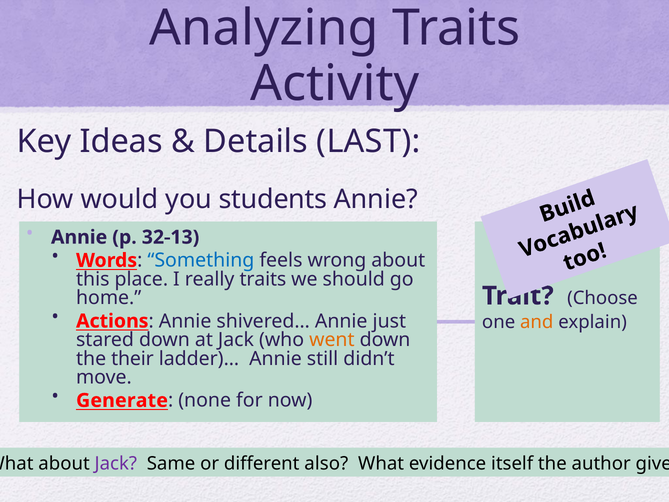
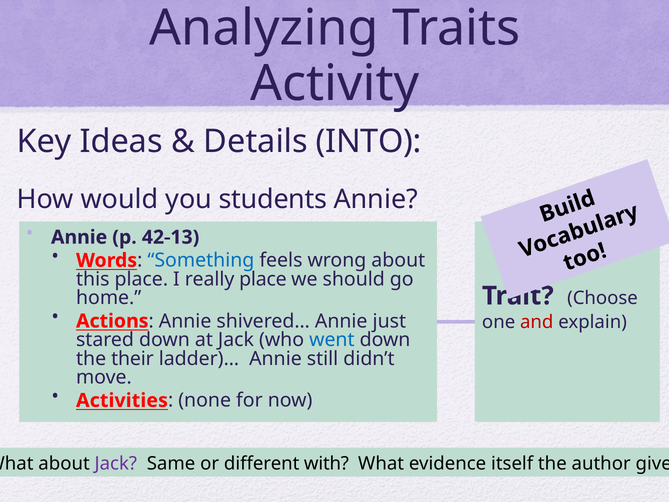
LAST: LAST -> INTO (369, 142)
32-13: 32-13 -> 42-13 (171, 237)
really traits: traits -> place (263, 279)
and colour: orange -> red (537, 322)
went colour: orange -> blue (332, 340)
Generate: Generate -> Activities (122, 400)
also: also -> with (326, 463)
